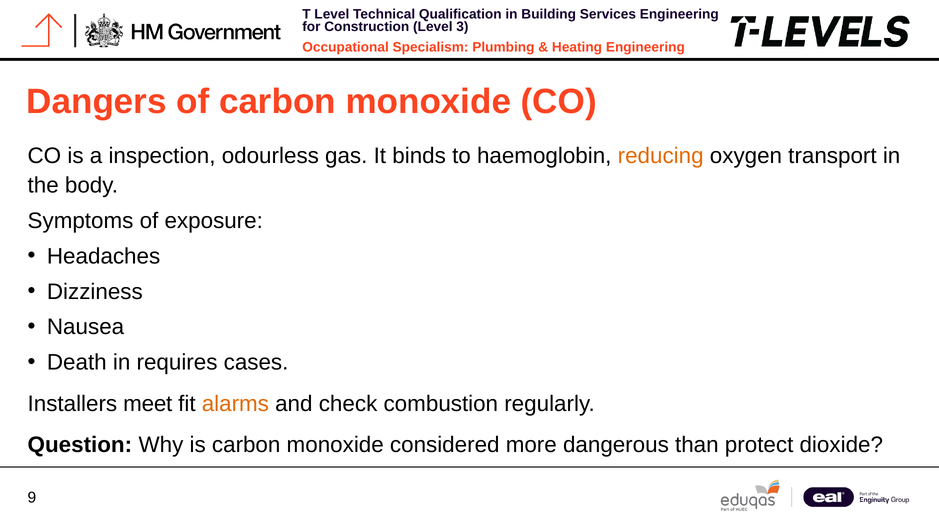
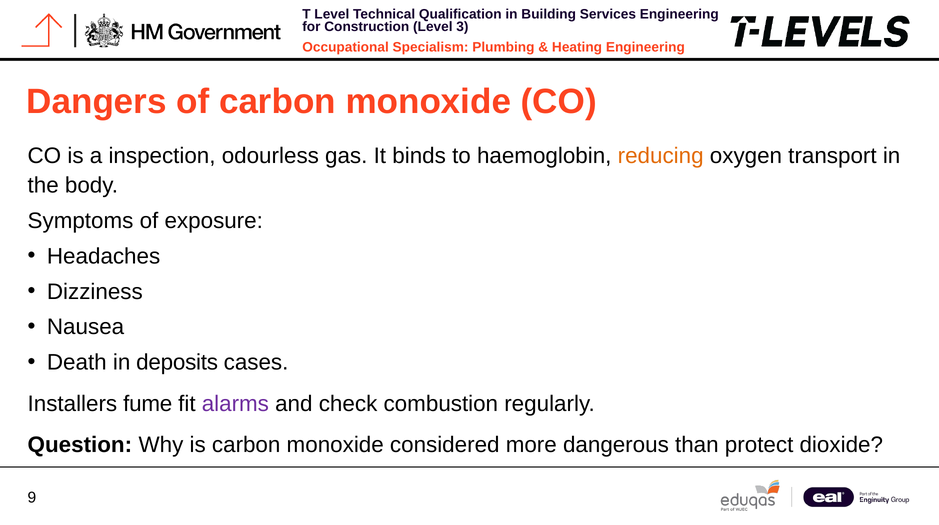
requires: requires -> deposits (177, 362)
meet: meet -> fume (148, 404)
alarms colour: orange -> purple (235, 404)
